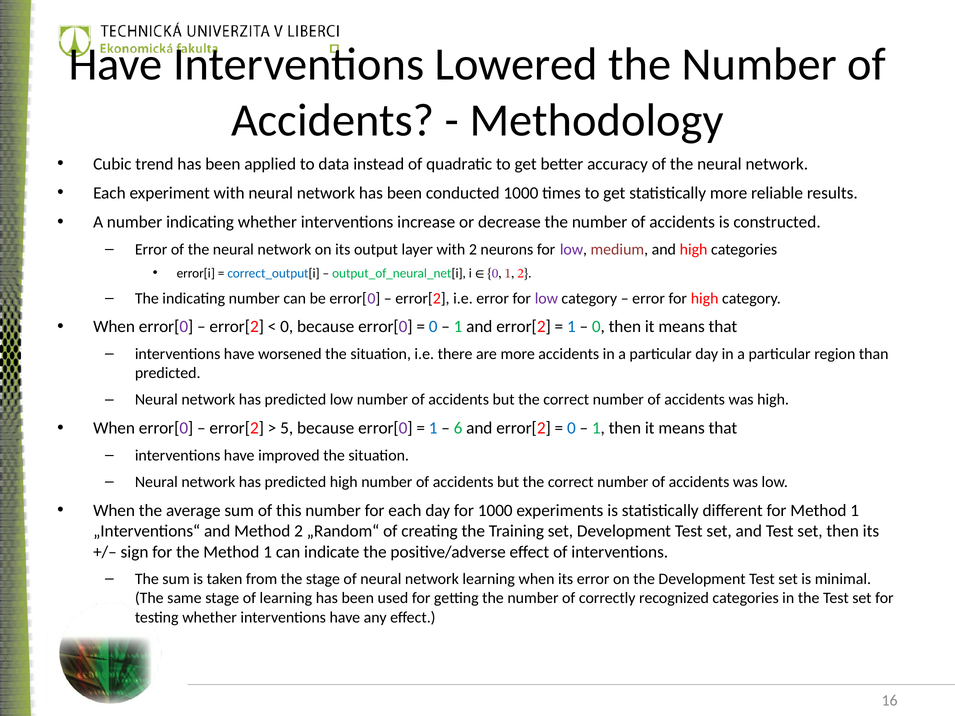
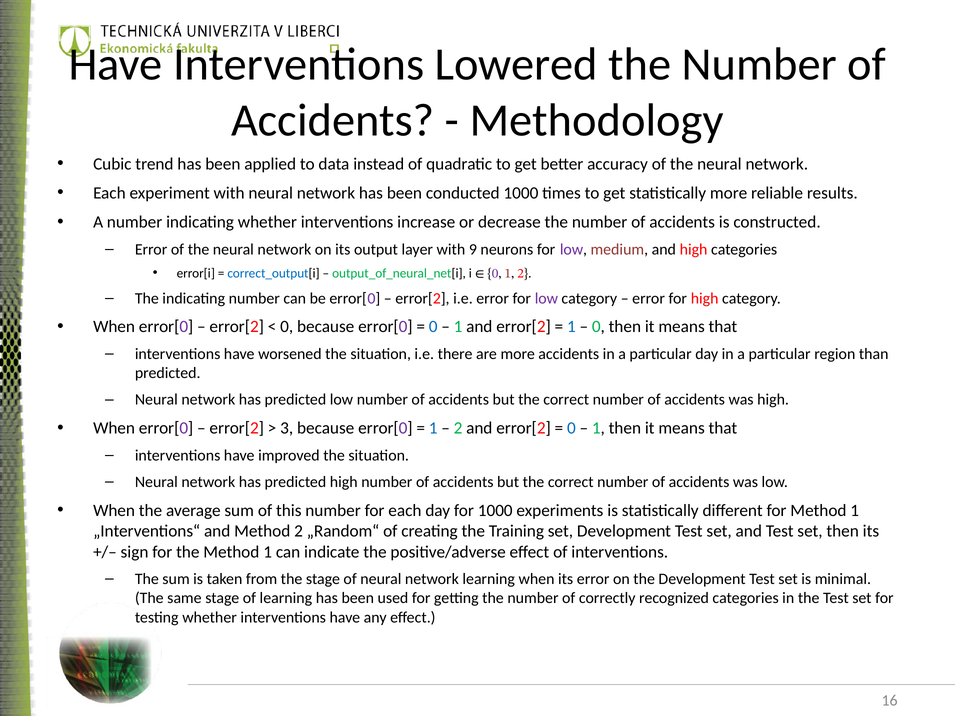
with 2: 2 -> 9 (473, 250)
5: 5 -> 3 (287, 428)
6: 6 -> 2 (458, 428)
